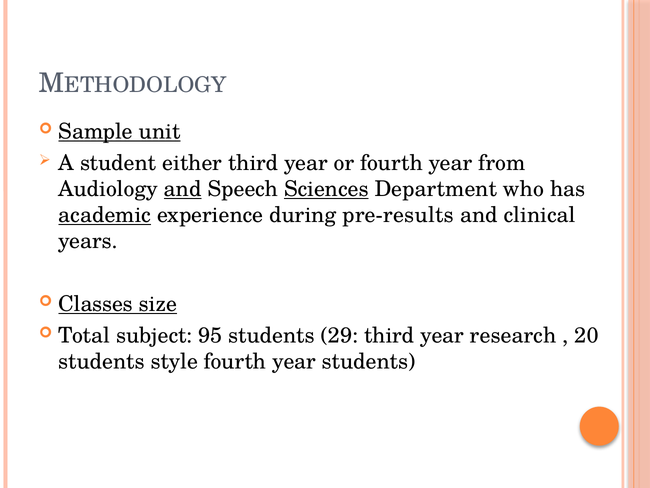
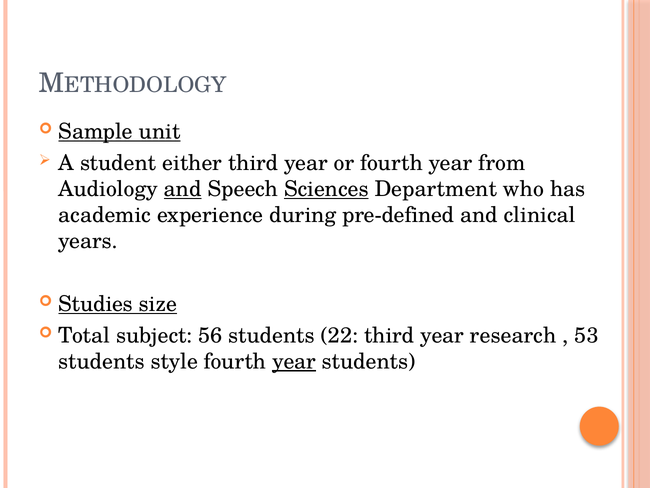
academic underline: present -> none (105, 215)
pre-results: pre-results -> pre-defined (398, 215)
Classes: Classes -> Studies (96, 304)
95: 95 -> 56 (210, 335)
29: 29 -> 22 (339, 335)
20: 20 -> 53 (586, 335)
year underline: none -> present (294, 361)
